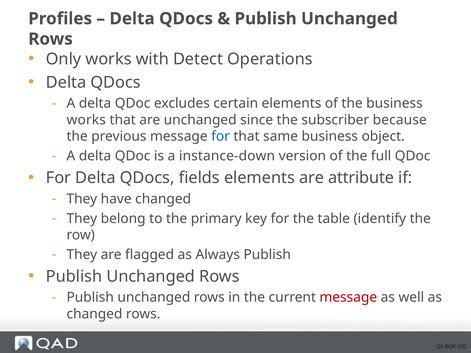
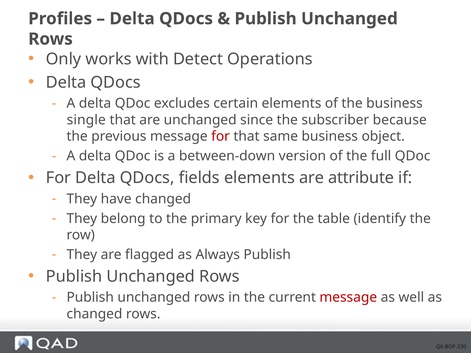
works: works -> single (86, 120)
for colour: blue -> red (221, 137)
instance-down: instance-down -> between-down (227, 156)
